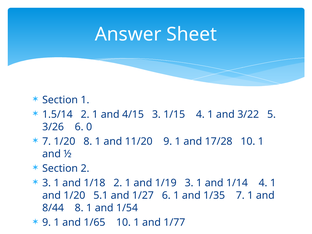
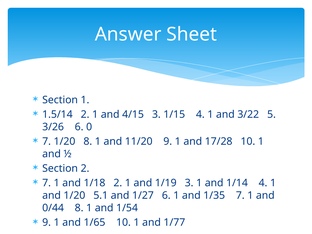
3: 3 -> 7 (47, 183)
8/44: 8/44 -> 0/44 (53, 208)
